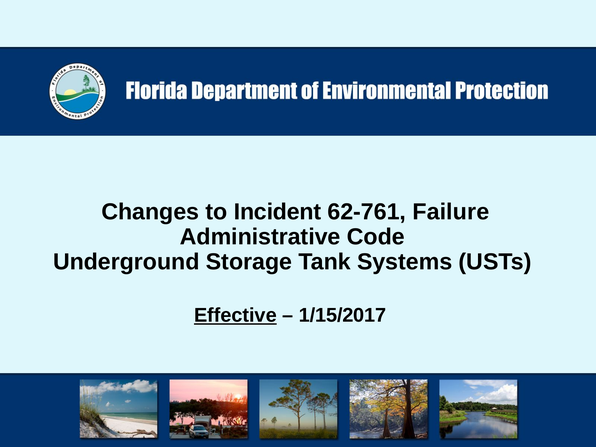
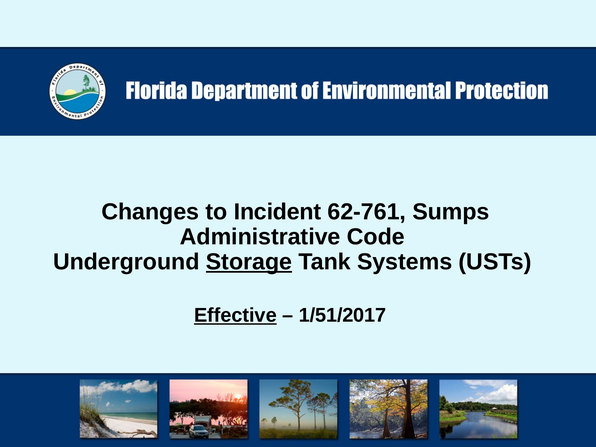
Failure: Failure -> Sumps (451, 212)
Storage underline: none -> present (249, 262)
1/15/2017: 1/15/2017 -> 1/51/2017 (343, 315)
